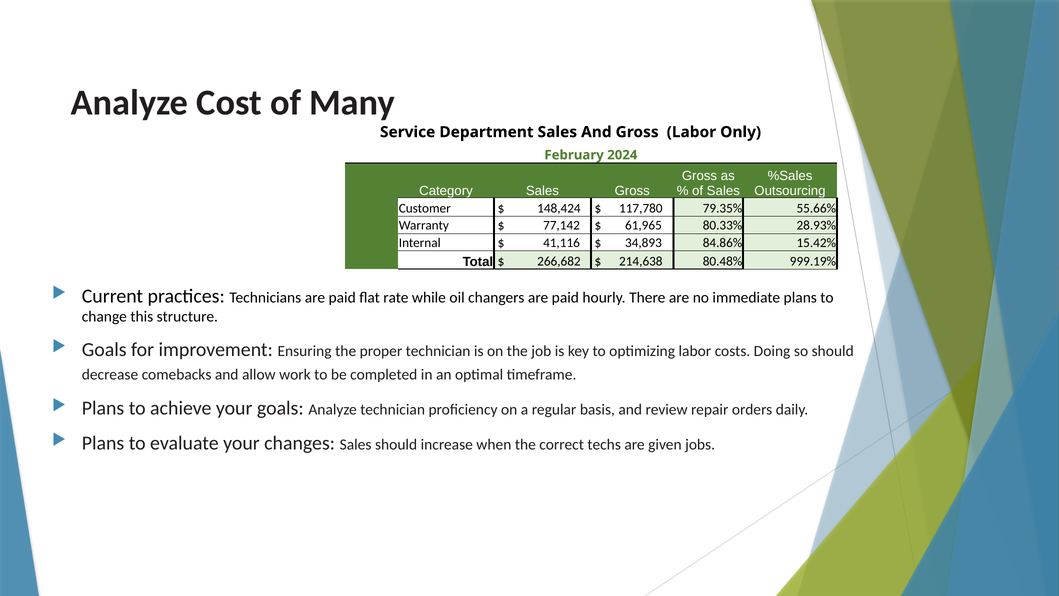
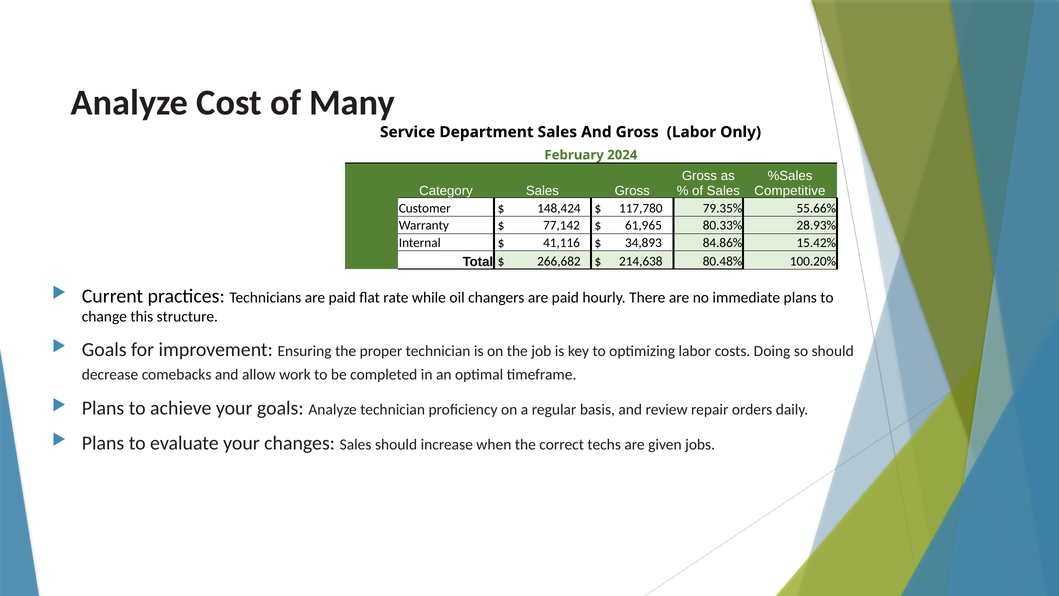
Outsourcing: Outsourcing -> Competitive (790, 191)
999.19%: 999.19% -> 100.20% (813, 261)
